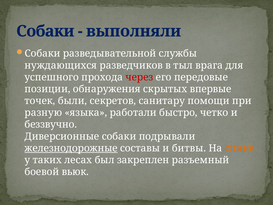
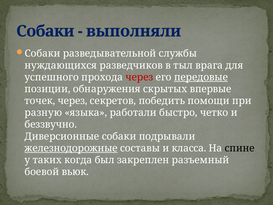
передовые underline: none -> present (201, 77)
точек были: были -> через (73, 101)
санитару: санитару -> победить (162, 101)
битвы: битвы -> класса (189, 148)
спине colour: orange -> black (240, 148)
лесах: лесах -> когда (78, 160)
